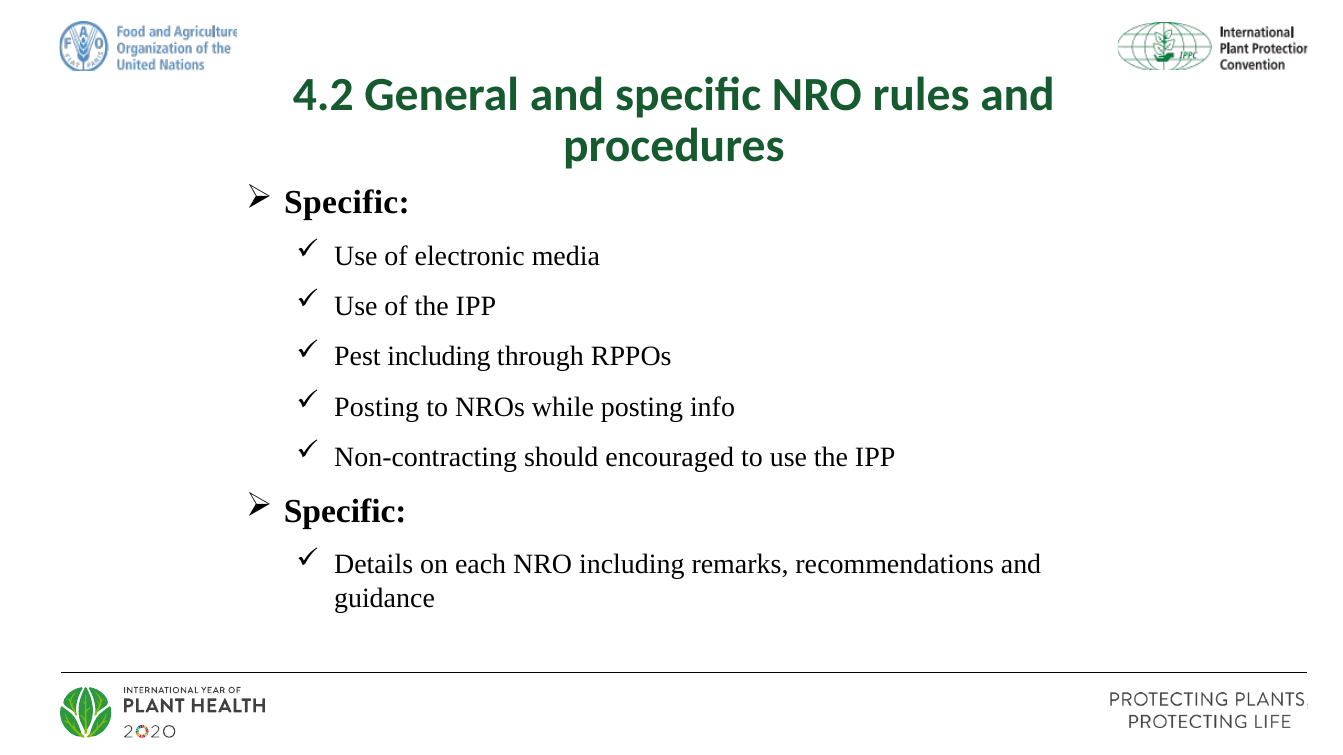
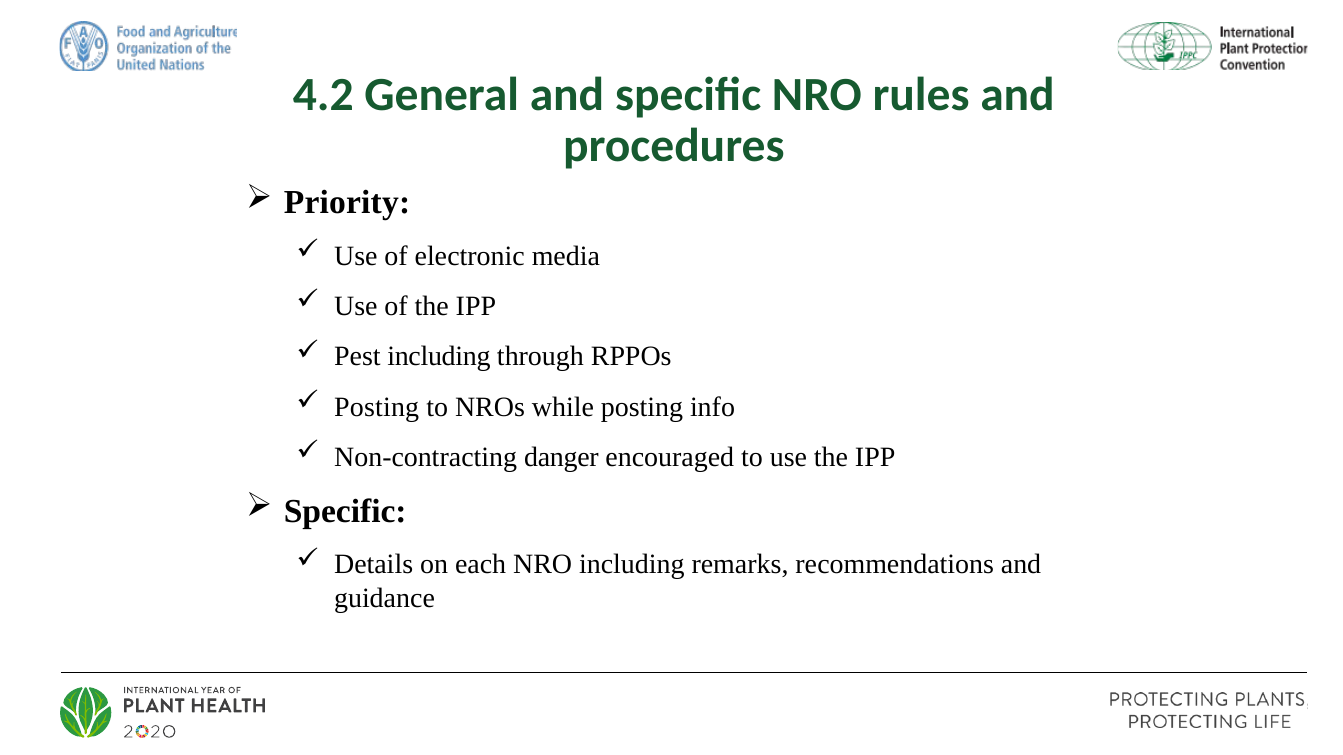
Specific: Specific -> Priority (347, 203)
should: should -> danger (561, 458)
